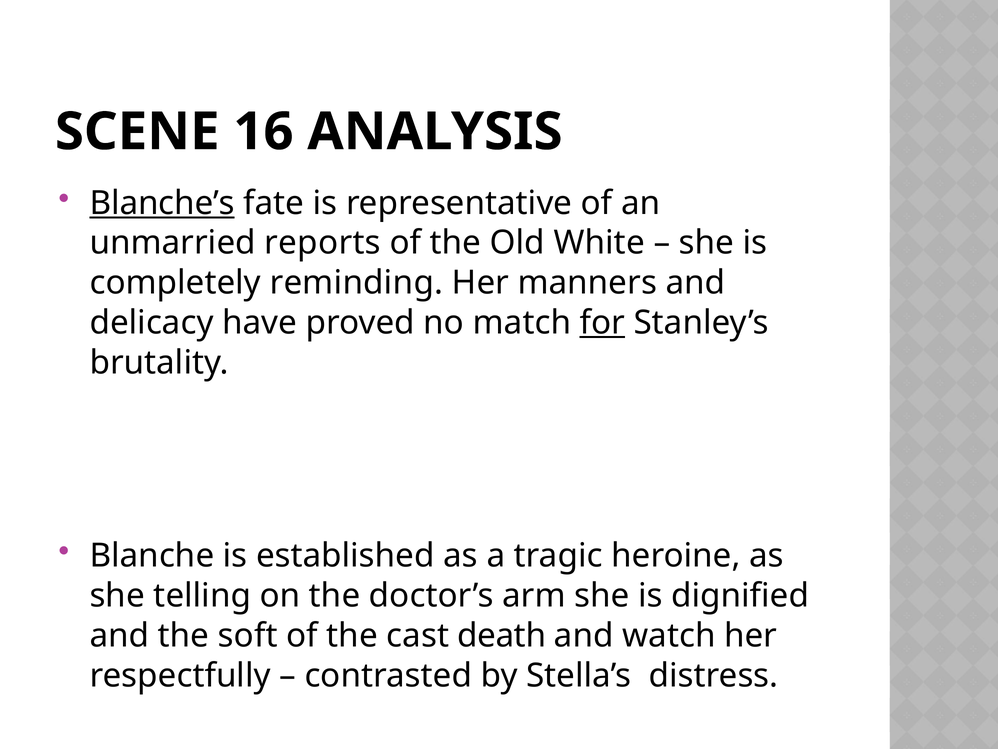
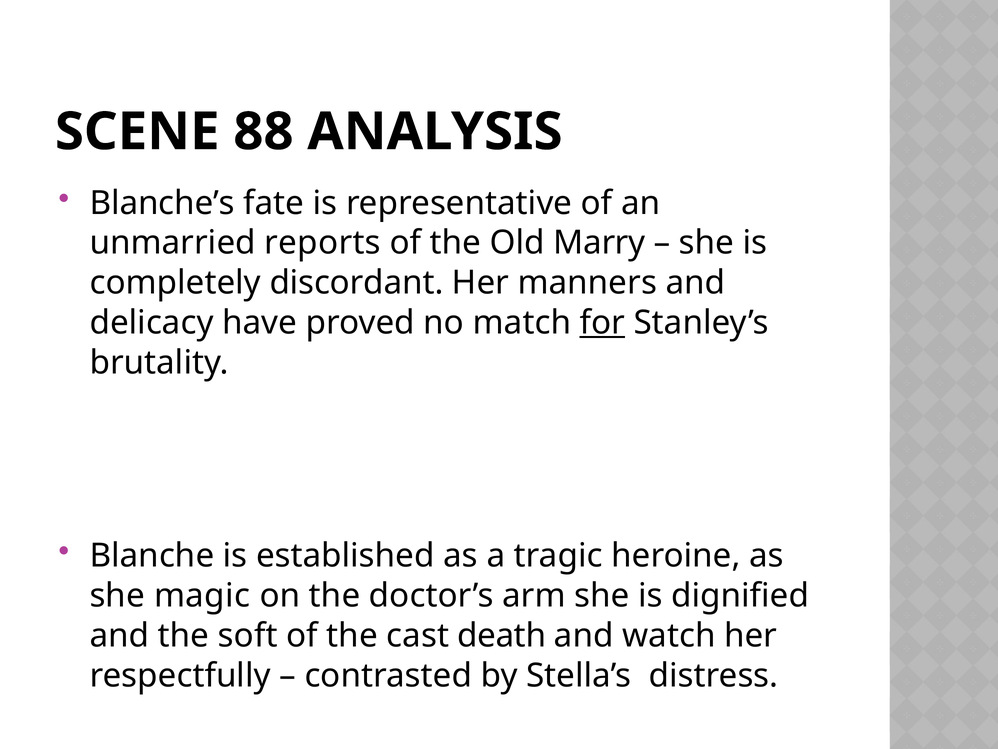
16: 16 -> 88 (263, 132)
Blanche’s underline: present -> none (162, 203)
White: White -> Marry (599, 243)
reminding: reminding -> discordant (357, 283)
telling: telling -> magic (202, 595)
